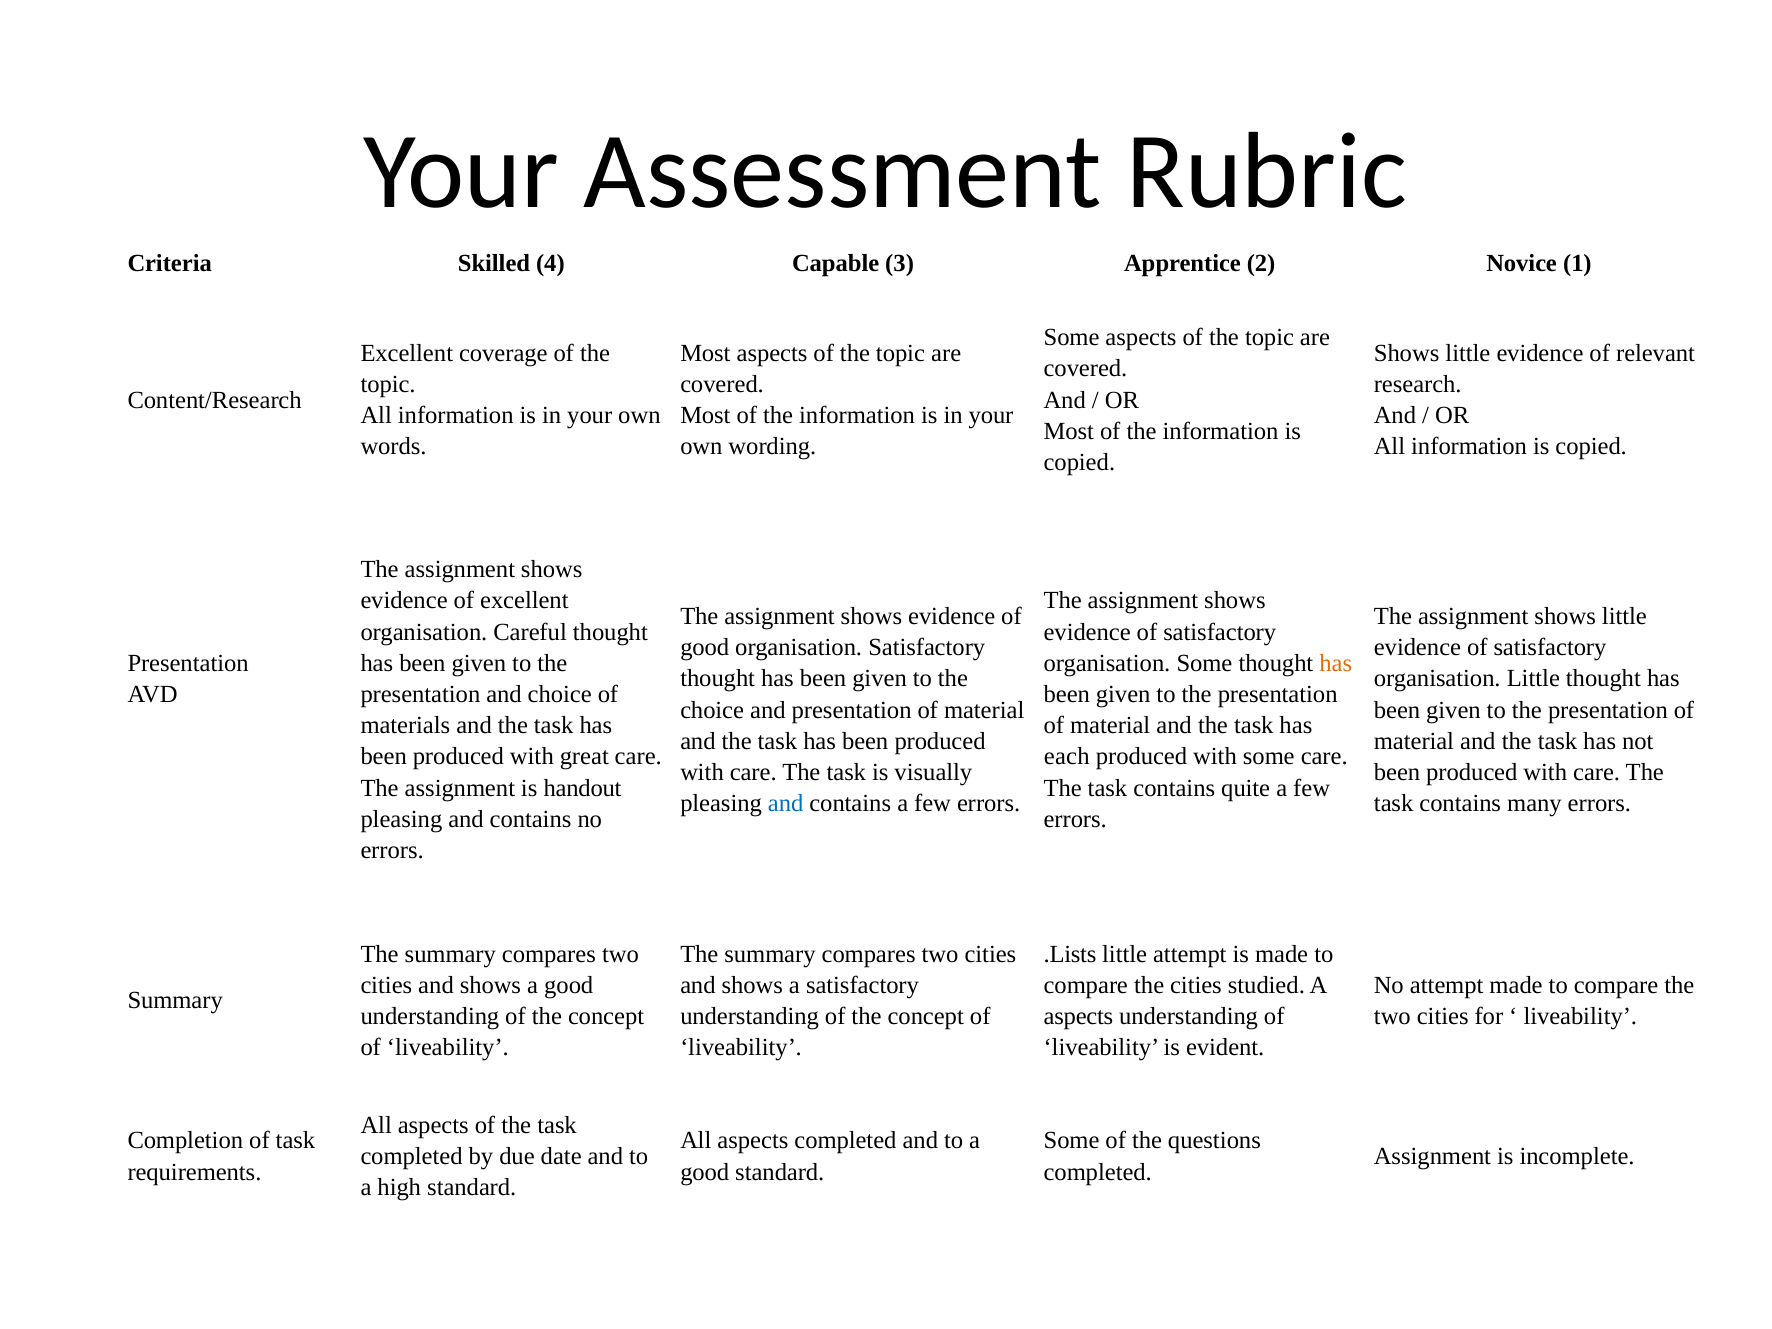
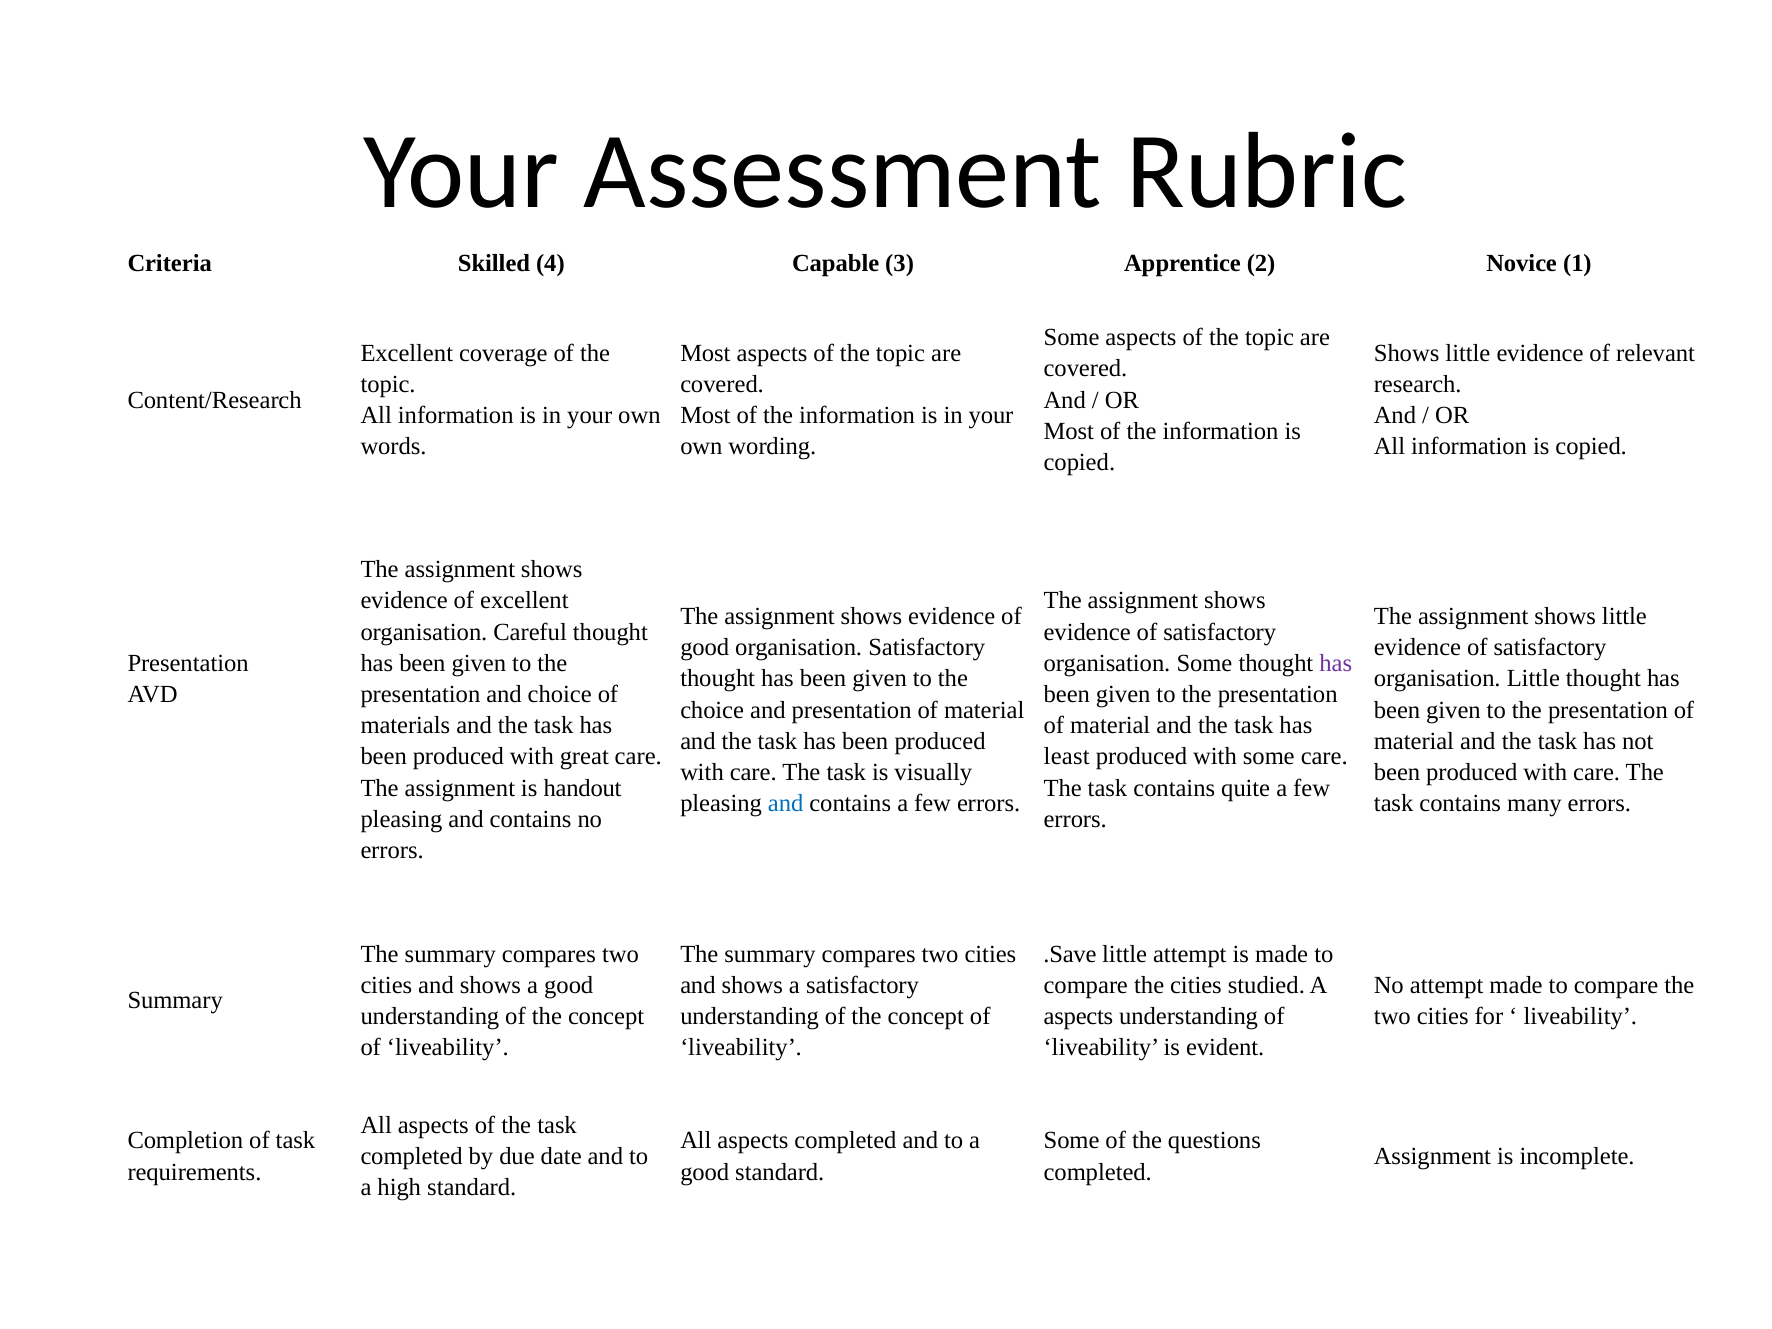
has colour: orange -> purple (1336, 663)
each: each -> least (1067, 757)
.Lists: .Lists -> .Save (1070, 954)
